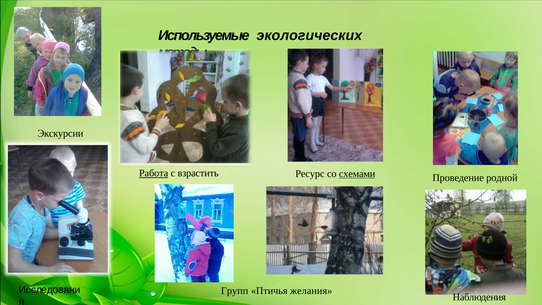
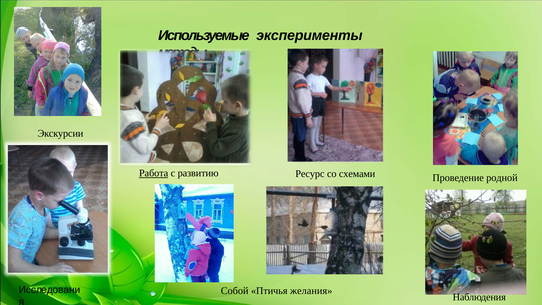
экологических: экологических -> эксперименты (309, 35)
взрастить: взрастить -> развитию (198, 173)
схемами underline: present -> none (357, 174)
Групп: Групп -> Собой (235, 291)
